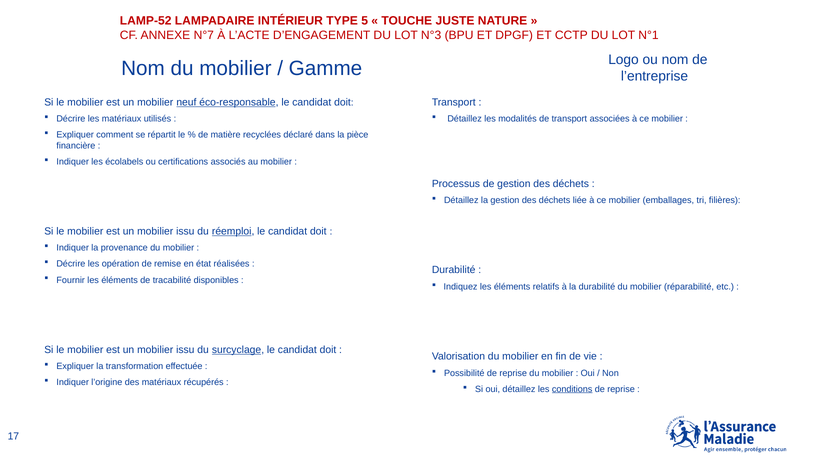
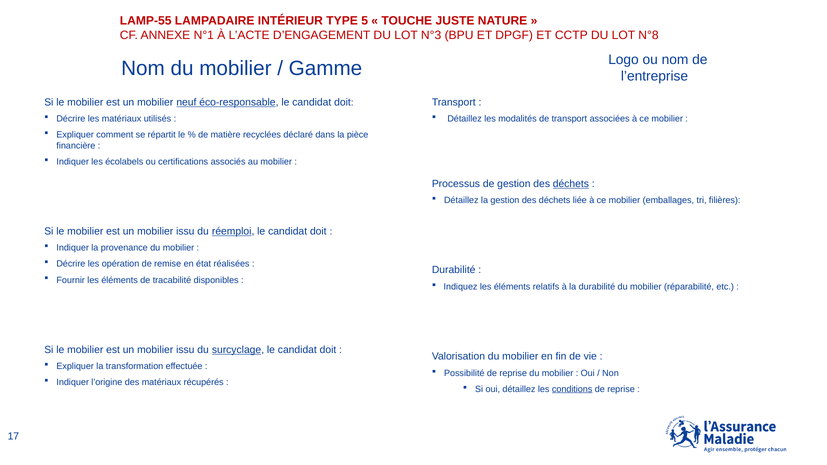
LAMP-52: LAMP-52 -> LAMP-55 (146, 21)
N°7: N°7 -> N°1 (204, 35)
N°1: N°1 -> N°8 (648, 35)
déchets underline: none -> present (571, 184)
